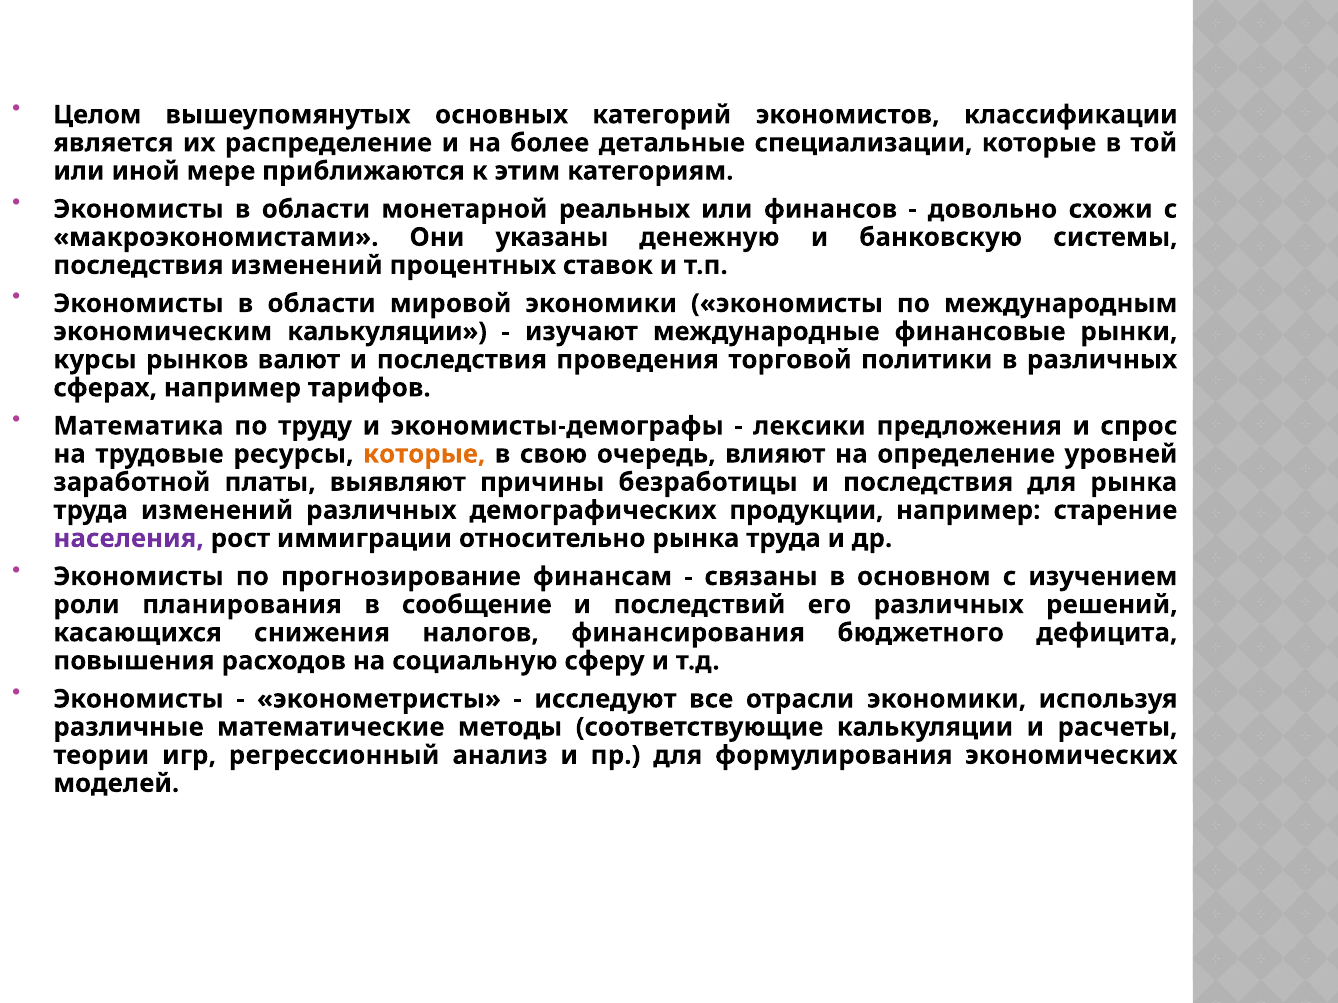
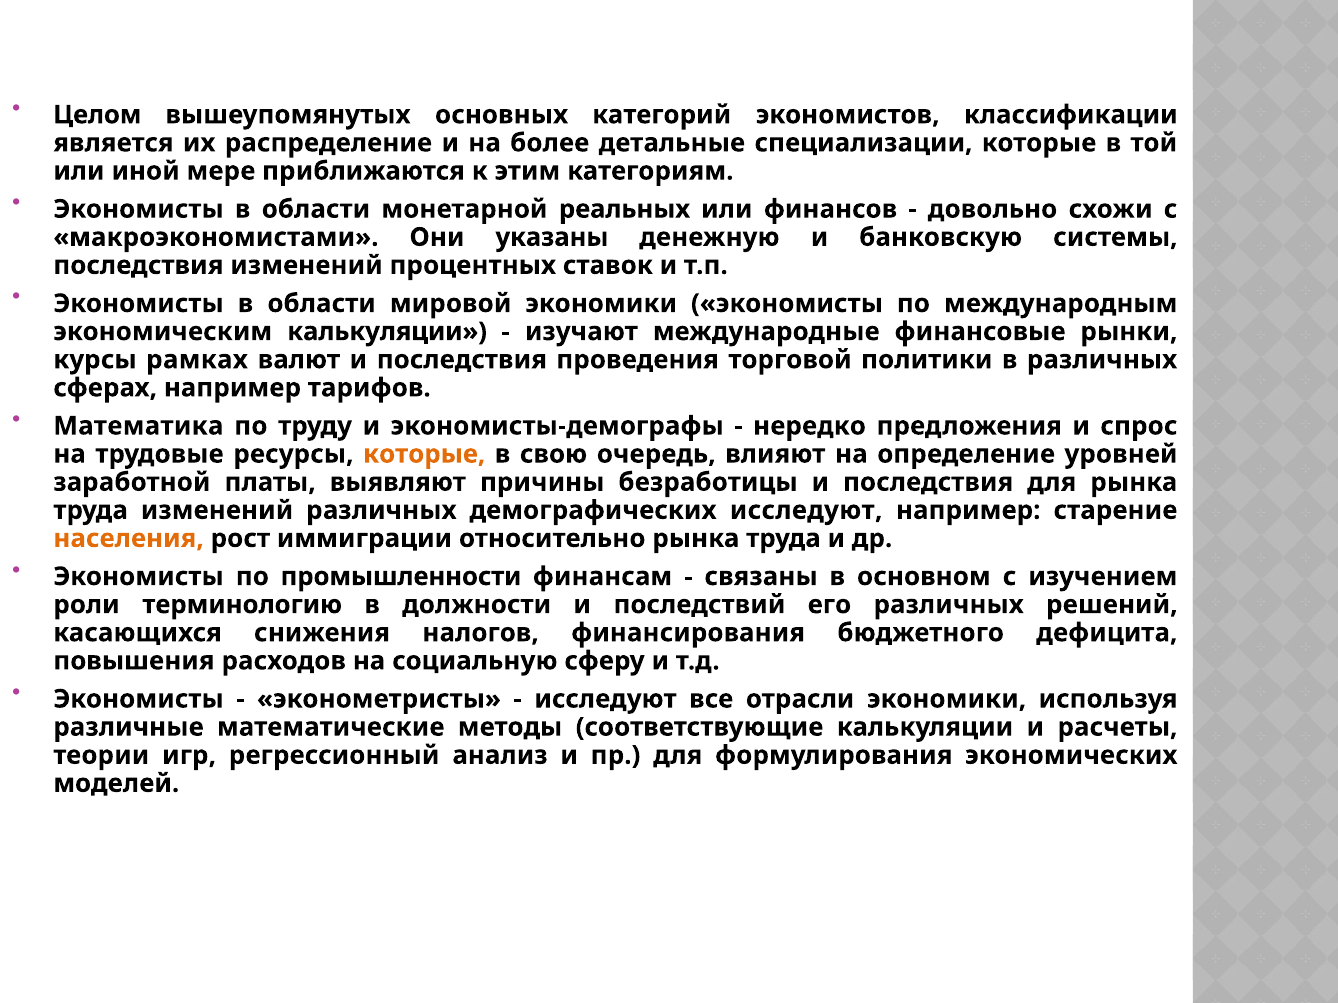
рынков: рынков -> рамках (197, 360)
лексики: лексики -> нередко (810, 426)
демографических продукции: продукции -> исследуют (806, 511)
населения colour: purple -> orange (129, 539)
прогнозирование: прогнозирование -> промышленности (401, 577)
планирования: планирования -> терминологию (242, 605)
сообщение: сообщение -> должности (477, 605)
